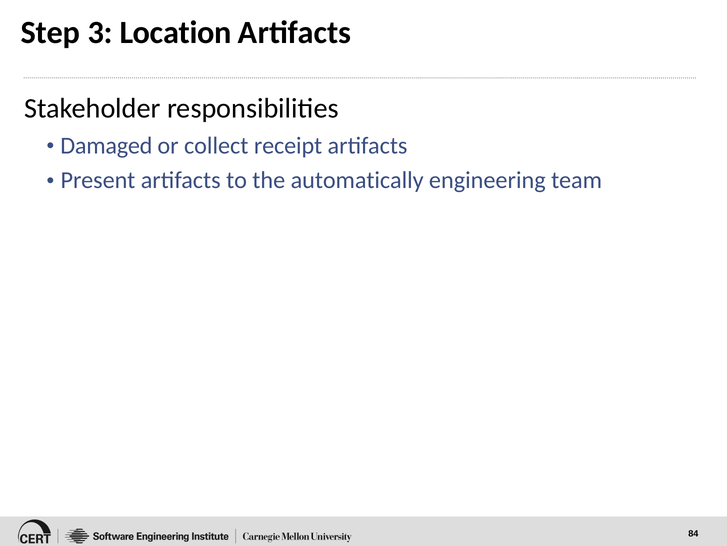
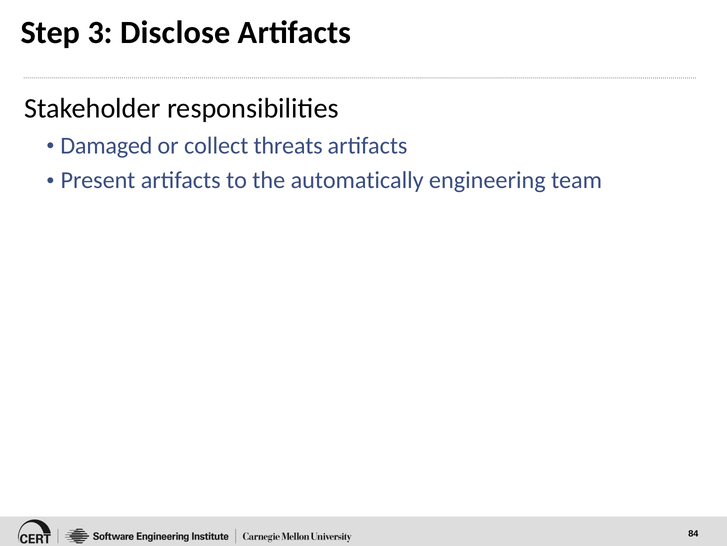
Location: Location -> Disclose (175, 32)
receipt: receipt -> threats (288, 145)
